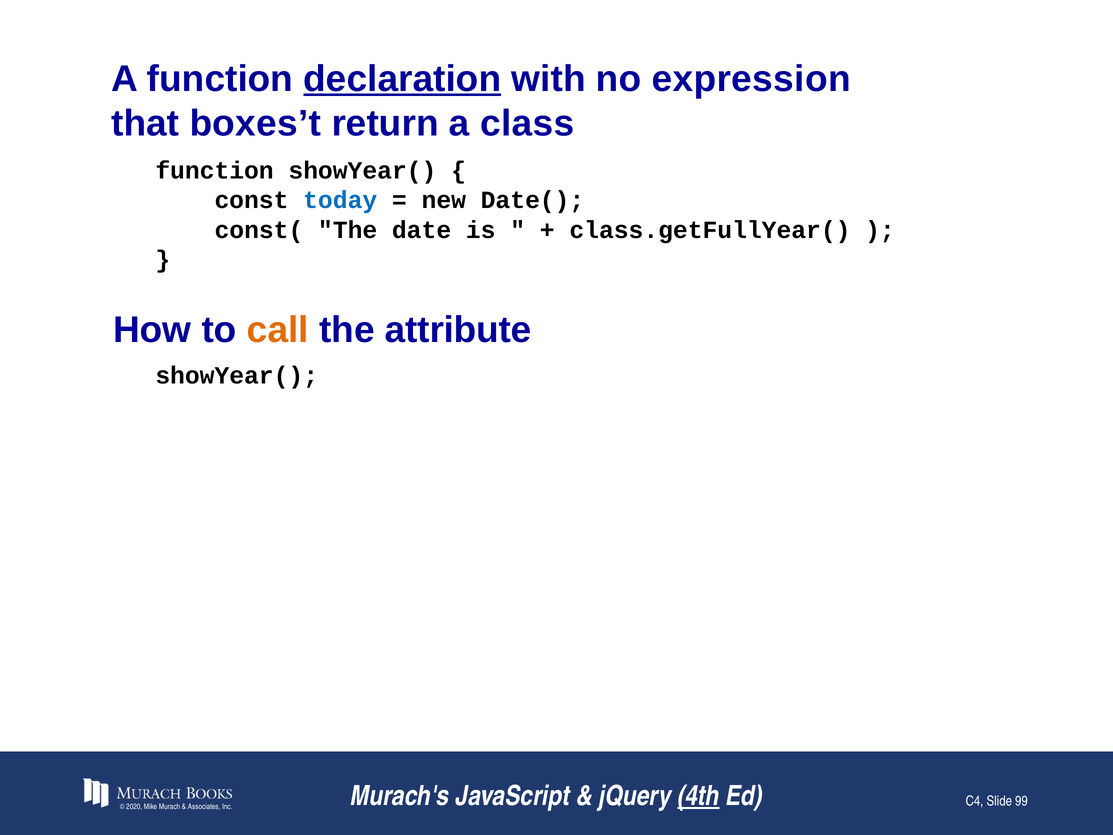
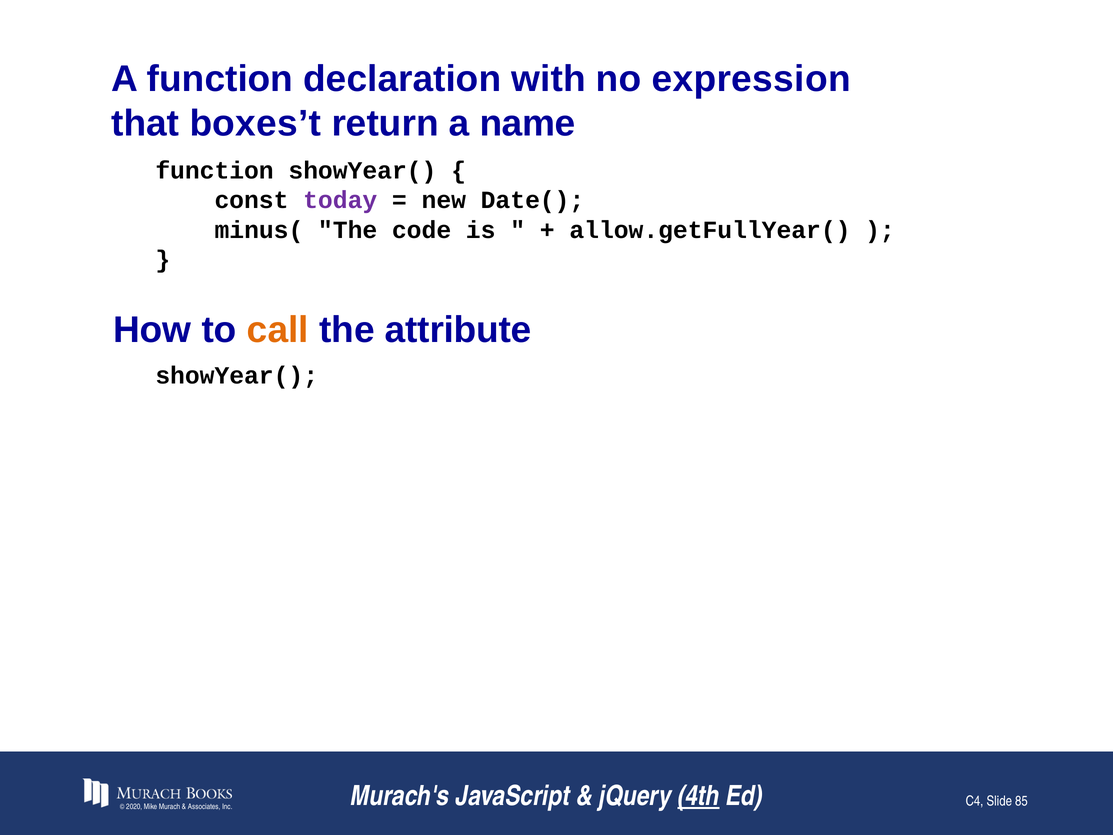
declaration underline: present -> none (402, 79)
class: class -> name (528, 123)
today colour: blue -> purple (340, 200)
const(: const( -> minus( (259, 230)
date: date -> code (422, 230)
class.getFullYear(: class.getFullYear( -> allow.getFullYear( (710, 230)
99: 99 -> 85 (1021, 801)
